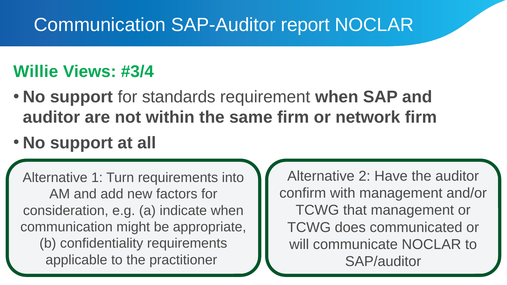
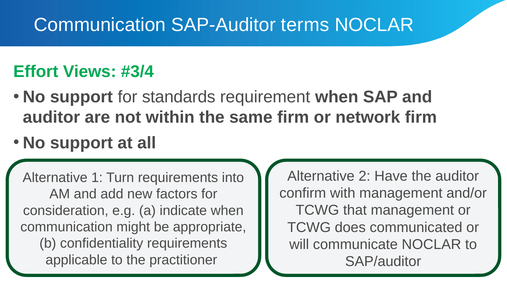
report: report -> terms (305, 25)
Willie: Willie -> Effort (36, 71)
